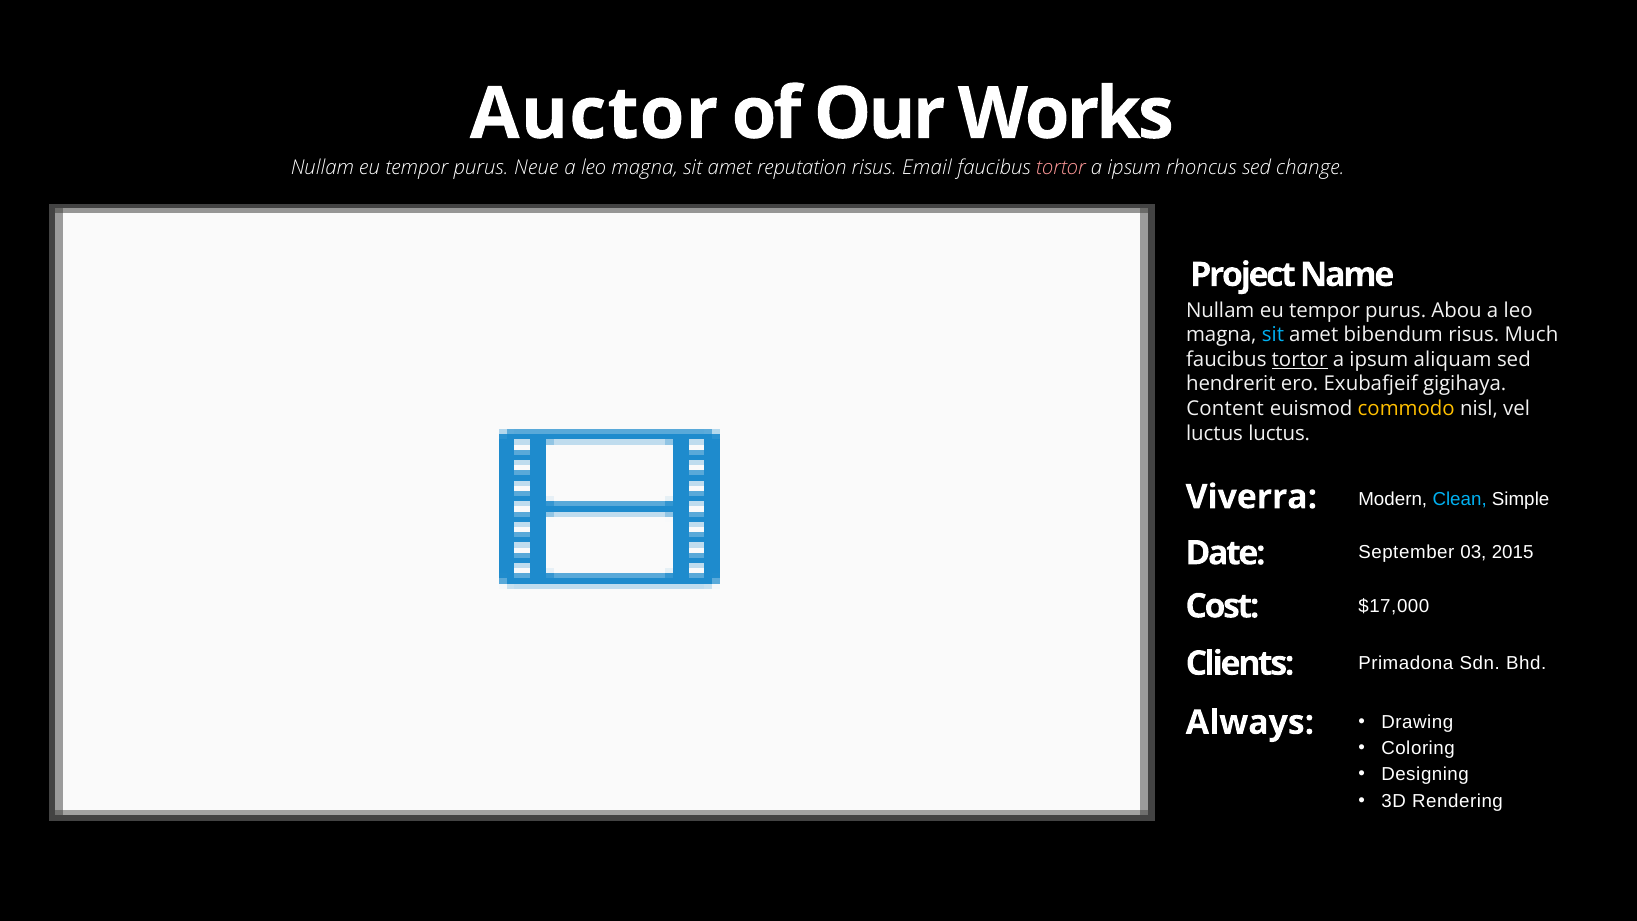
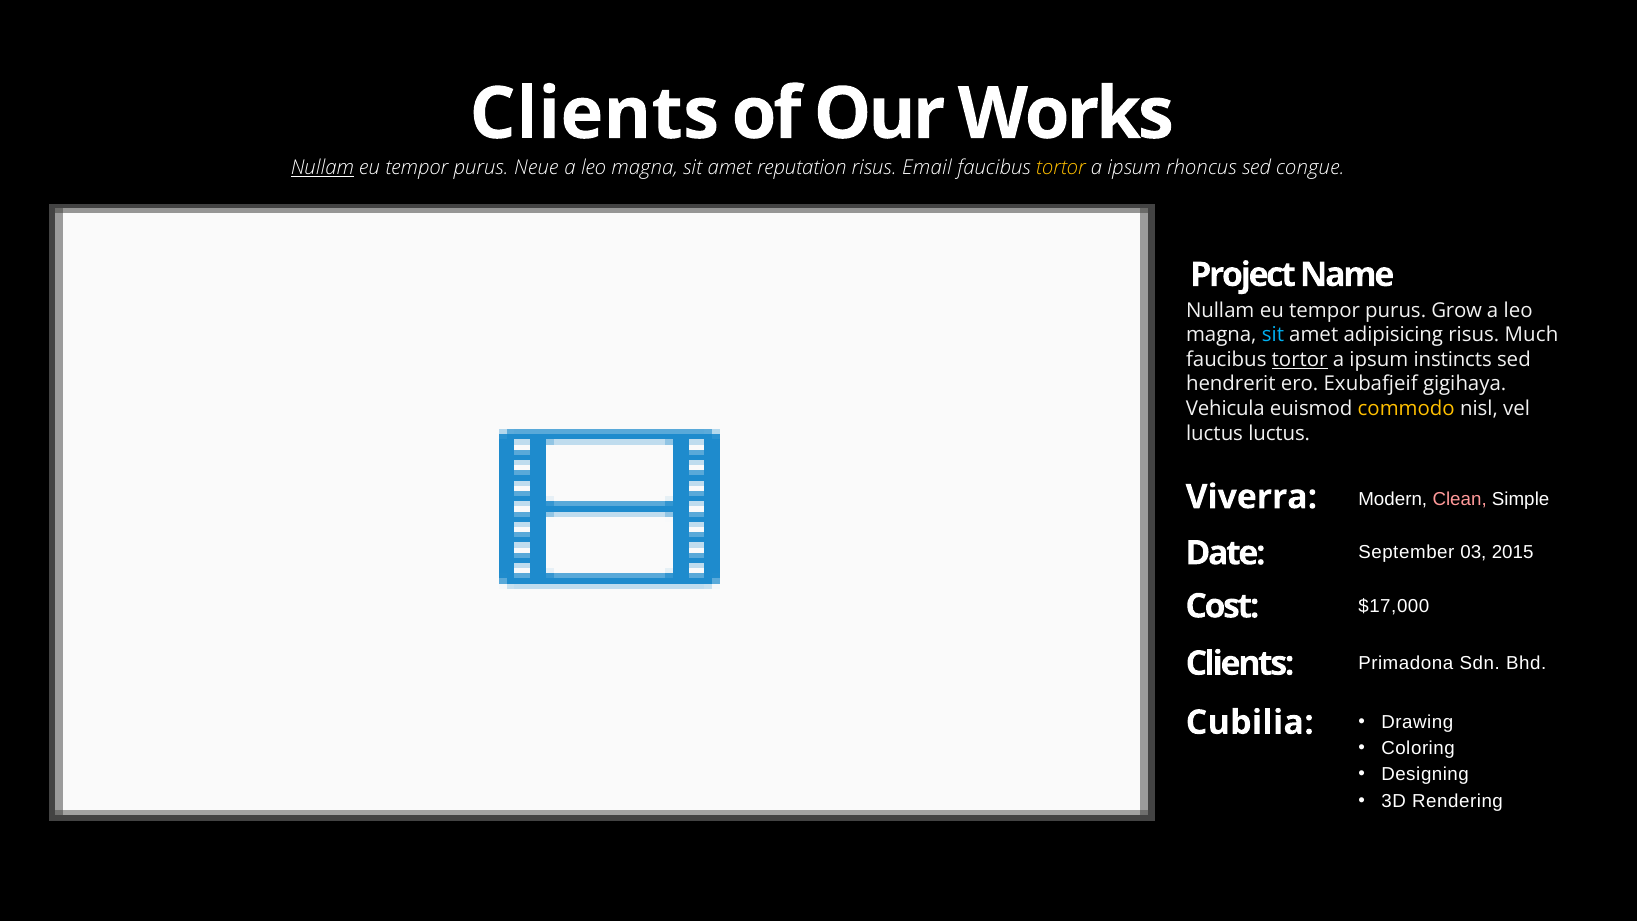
Auctor: Auctor -> Clients (594, 114)
Nullam underline: none -> present (322, 167)
tortor colour: pink -> yellow (1061, 167)
change: change -> congue (1310, 167)
Abou: Abou -> Grow (1457, 310)
bibendum: bibendum -> adipisicing (1393, 335)
aliquam: aliquam -> instincts (1453, 360)
Content: Content -> Vehicula (1225, 409)
Clean colour: light blue -> pink (1460, 499)
Always: Always -> Cubilia (1250, 722)
